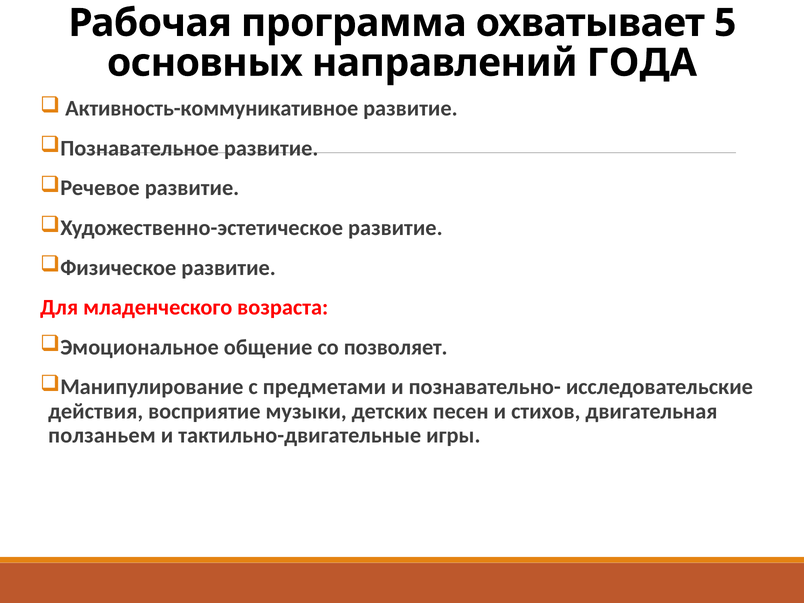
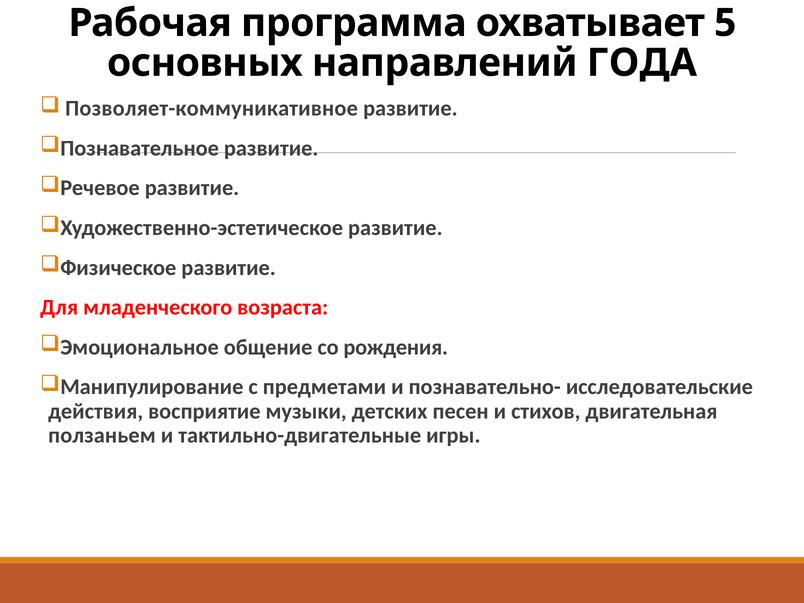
Активность-коммуникативное: Активность-коммуникативное -> Позволяет-коммуникативное (212, 109)
позволяет: позволяет -> рождения (396, 347)
